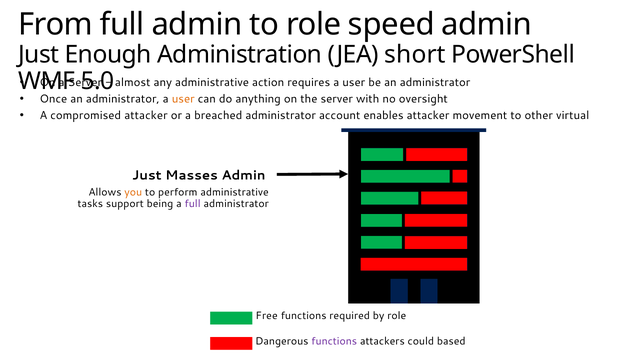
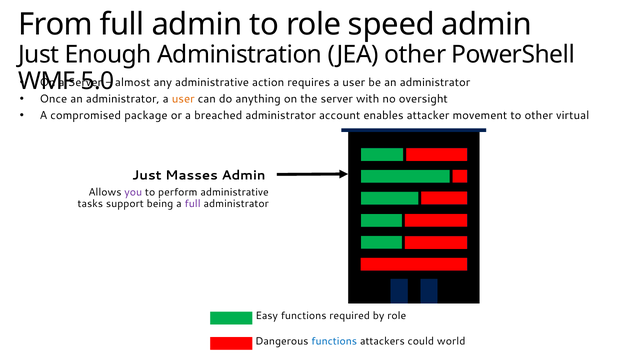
JEA short: short -> other (415, 54)
compromised attacker: attacker -> package (146, 115)
you colour: orange -> purple (133, 192)
Free: Free -> Easy (267, 315)
functions colour: purple -> blue (334, 341)
based: based -> world (451, 341)
